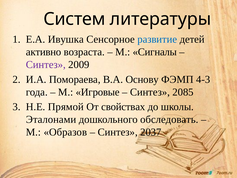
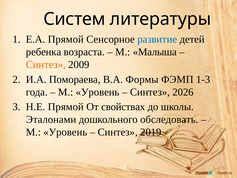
Е.А Ивушка: Ивушка -> Прямой (66, 39)
активно: активно -> ребенка (44, 52)
Сигналы: Сигналы -> Малыша (155, 52)
Синтез colour: purple -> orange (46, 65)
Основу: Основу -> Формы (142, 79)
4-3: 4-3 -> 1-3 (203, 79)
Игровые: Игровые -> Уровень (98, 92)
2085: 2085 -> 2026 (183, 92)
Образов: Образов -> Уровень (65, 132)
2037: 2037 -> 2019 (151, 132)
